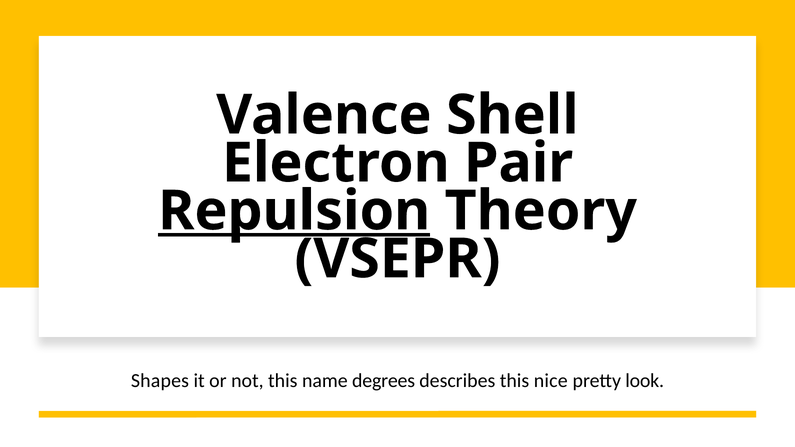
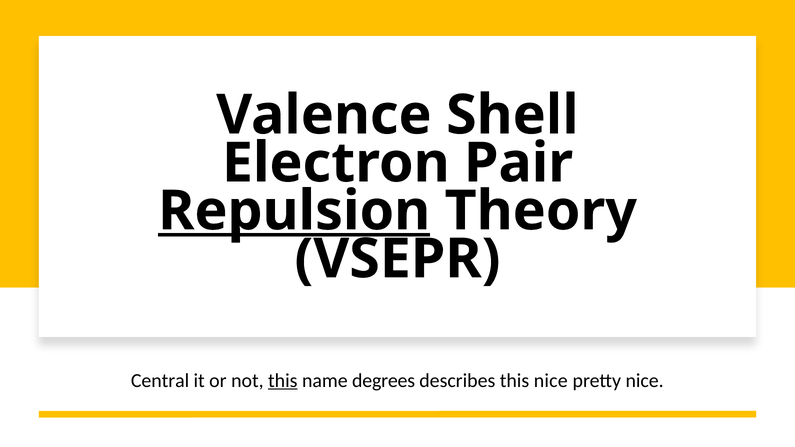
Shapes: Shapes -> Central (160, 381)
this underline: none -> present (283, 381)
pretty look: look -> nice (645, 381)
